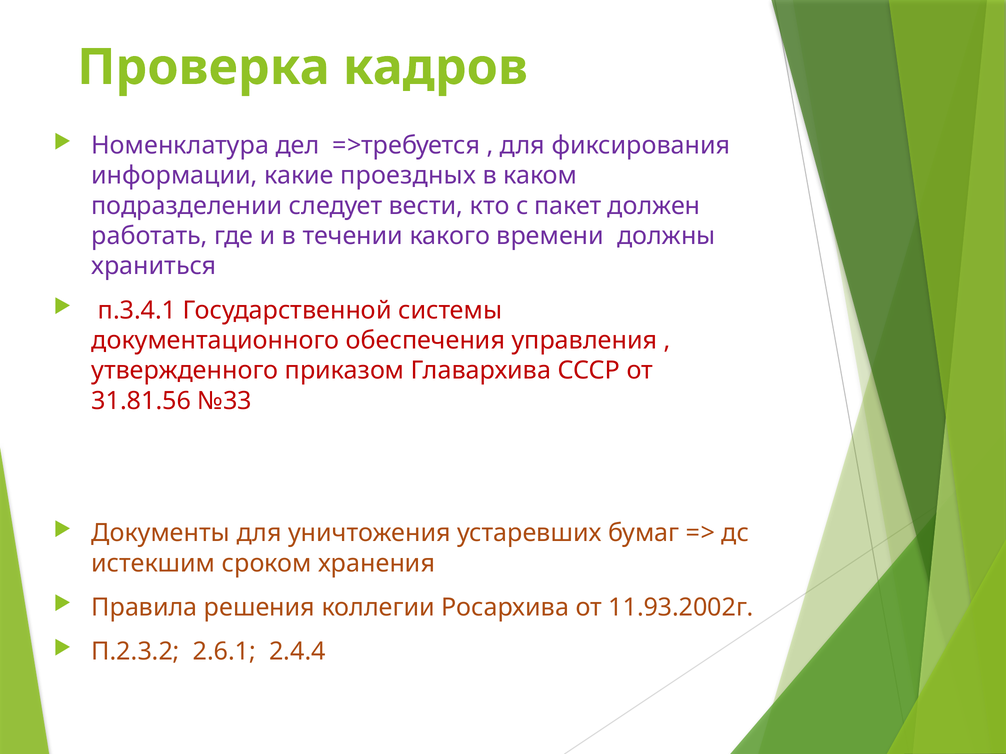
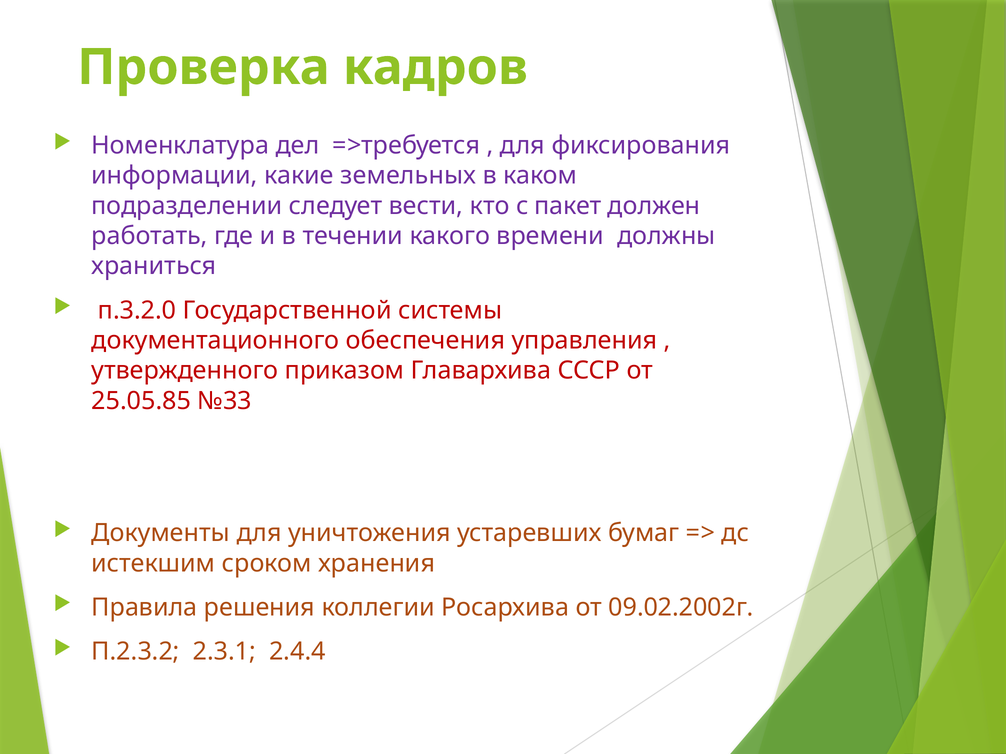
проездных: проездных -> земельных (408, 176)
п.3.4.1: п.3.4.1 -> п.3.2.0 (137, 310)
31.81.56: 31.81.56 -> 25.05.85 (141, 401)
11.93.2002г: 11.93.2002г -> 09.02.2002г (681, 608)
2.6.1: 2.6.1 -> 2.3.1 (224, 652)
